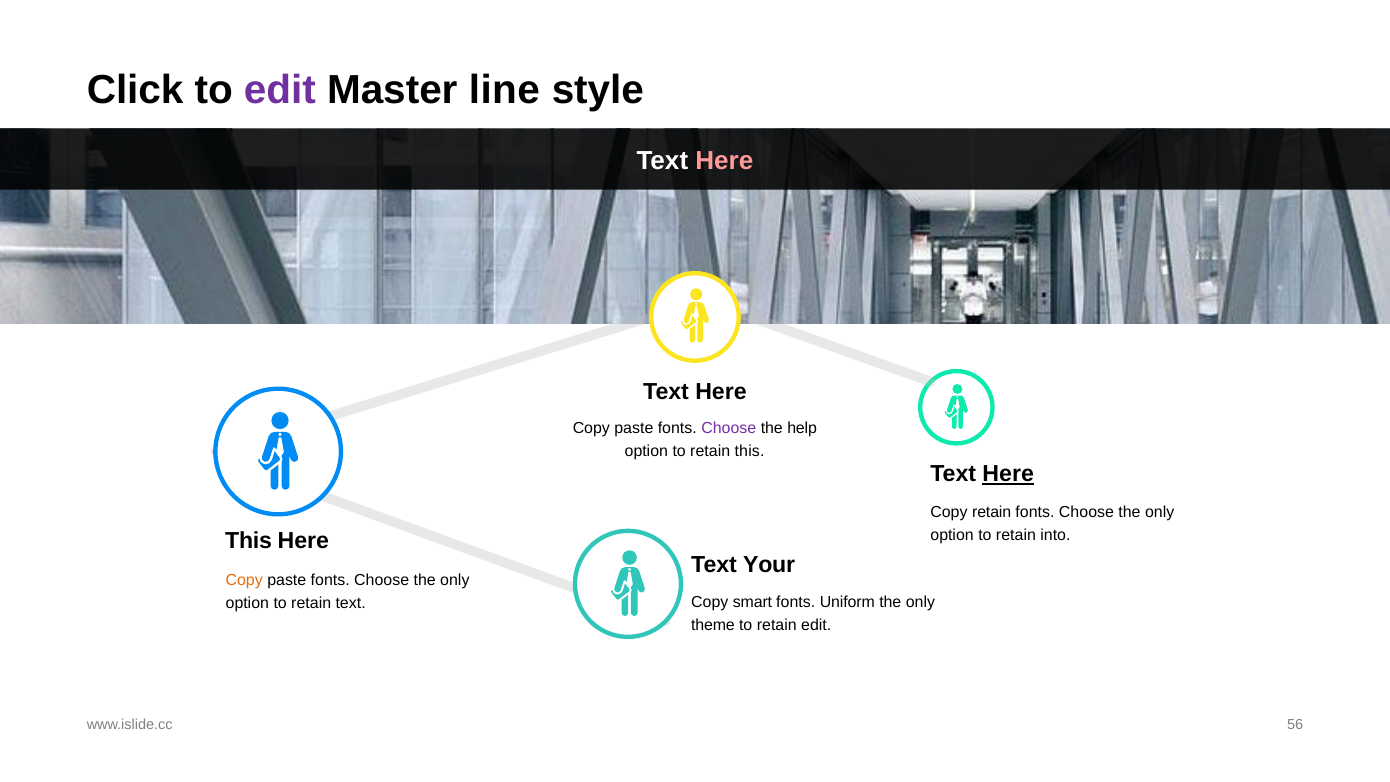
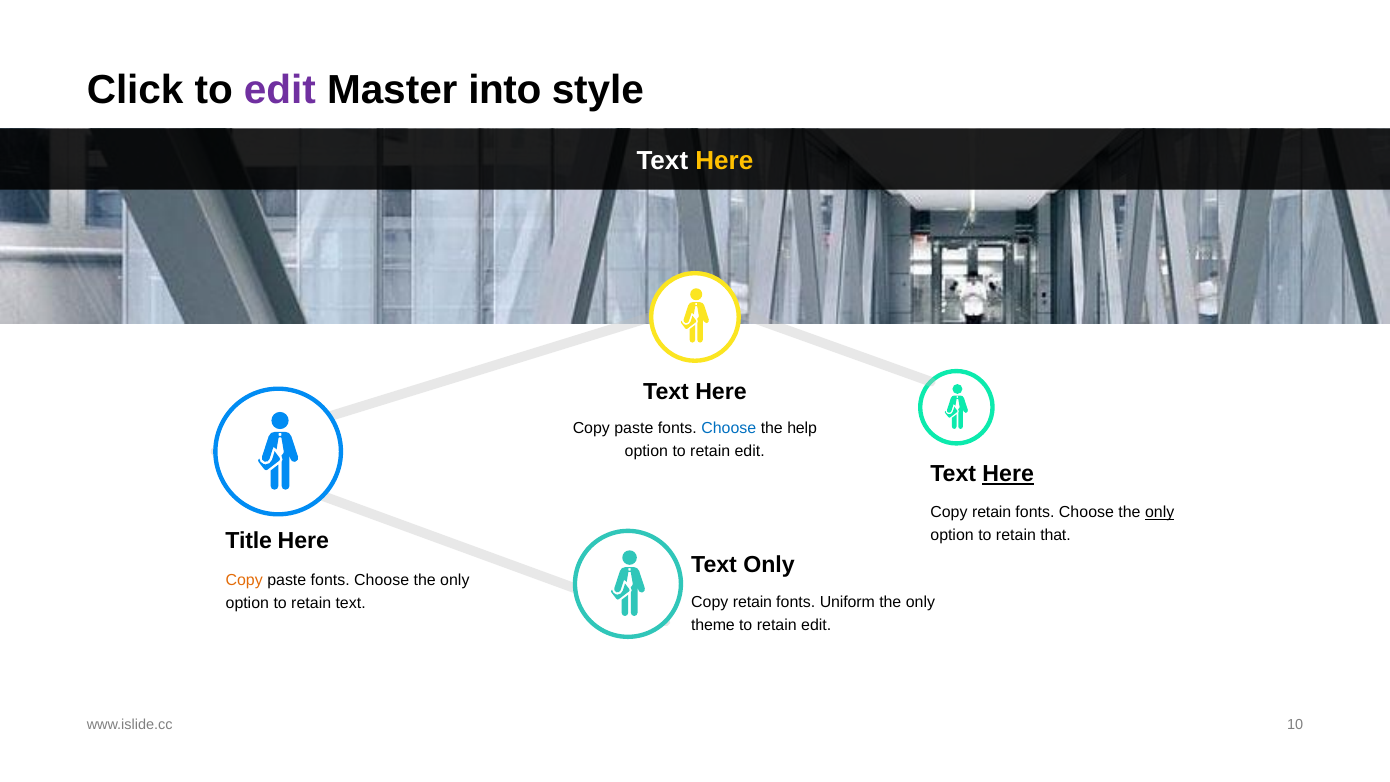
line: line -> into (505, 90)
Here colour: pink -> yellow (724, 161)
Choose colour: purple -> blue (729, 429)
this: this -> edit (750, 452)
only underline: none -> present (1160, 512)
into: into -> that (1056, 535)
This: This -> Title (249, 541)
Text Your: Your -> Only (769, 564)
smart: smart -> retain (752, 603)
56: 56 -> 10 (1295, 724)
